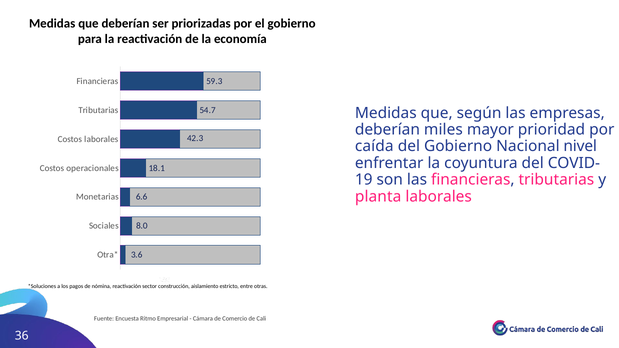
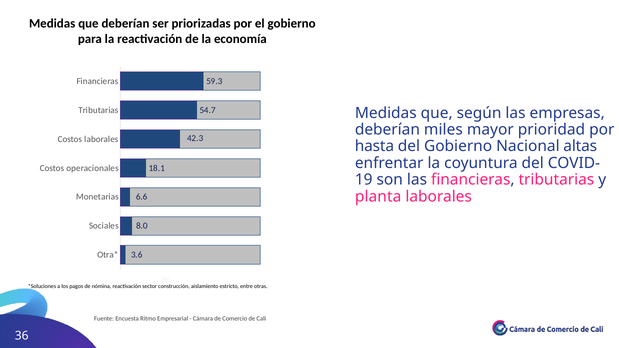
caída: caída -> hasta (374, 146)
nivel: nivel -> altas (580, 146)
